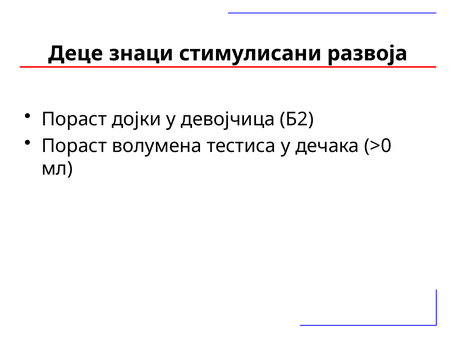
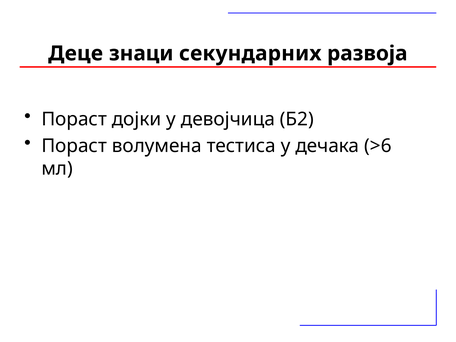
стимулисани: стимулисани -> секундарних (250, 53)
>0: >0 -> >6 (378, 146)
